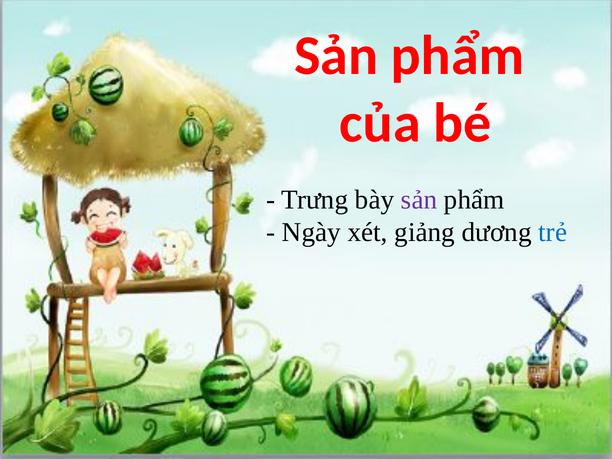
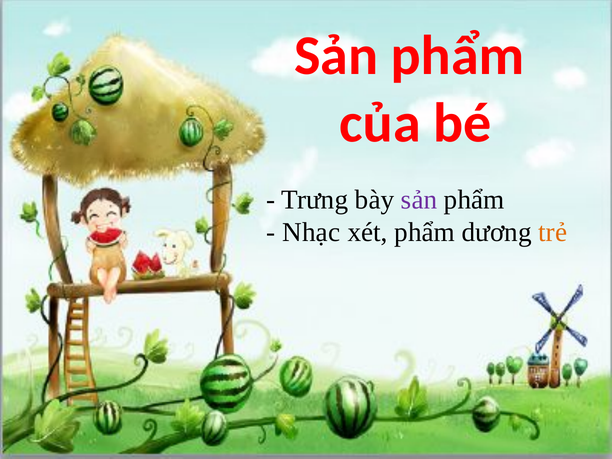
Ngày: Ngày -> Nhạc (311, 232)
xét giảng: giảng -> phẩm (425, 232)
trẻ colour: blue -> orange (553, 232)
